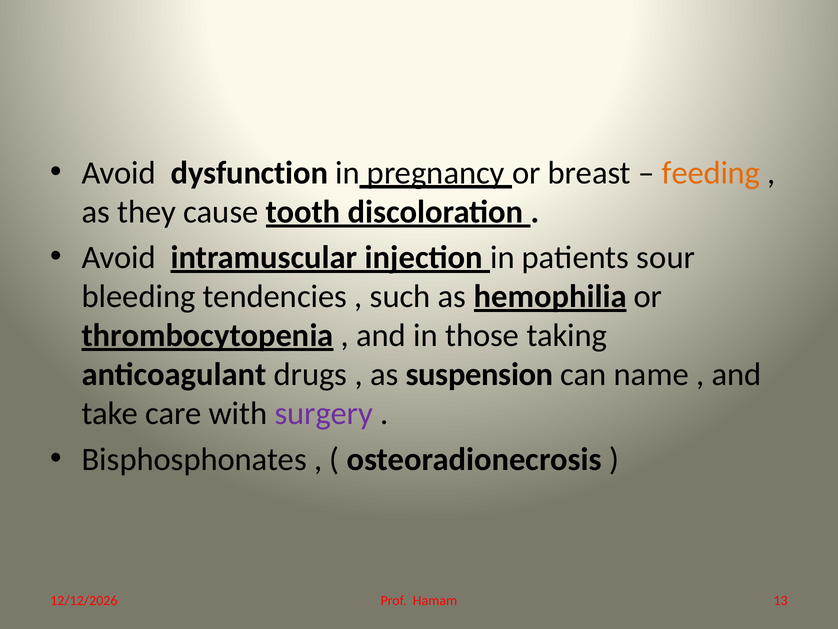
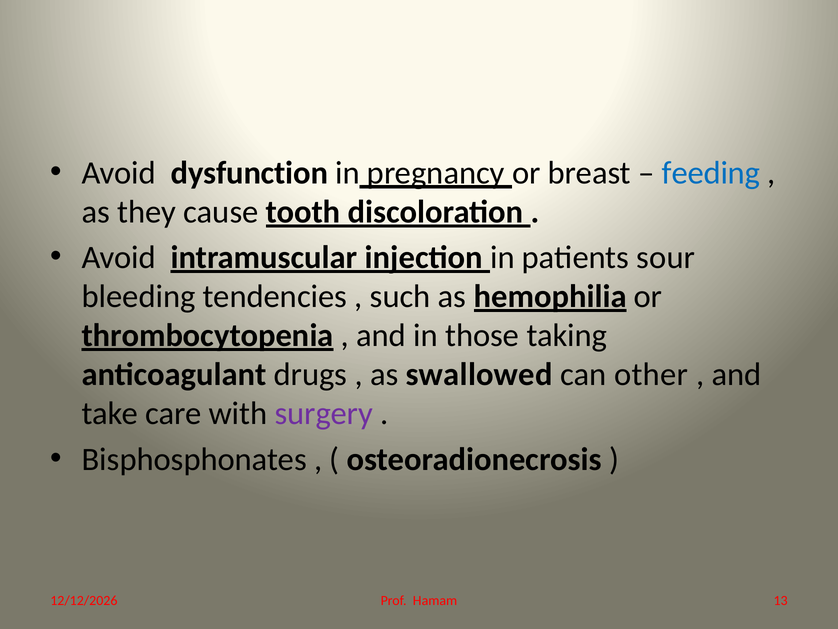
feeding colour: orange -> blue (711, 173)
suspension: suspension -> swallowed (479, 374)
name: name -> other (651, 374)
